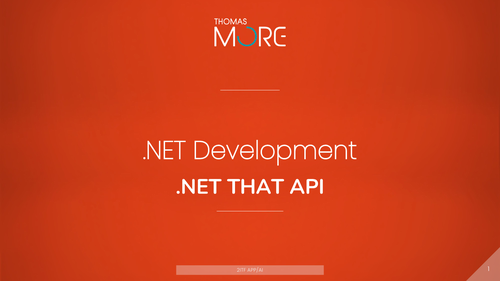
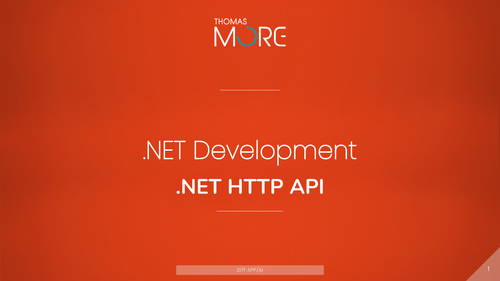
THAT: THAT -> HTTP (255, 187)
